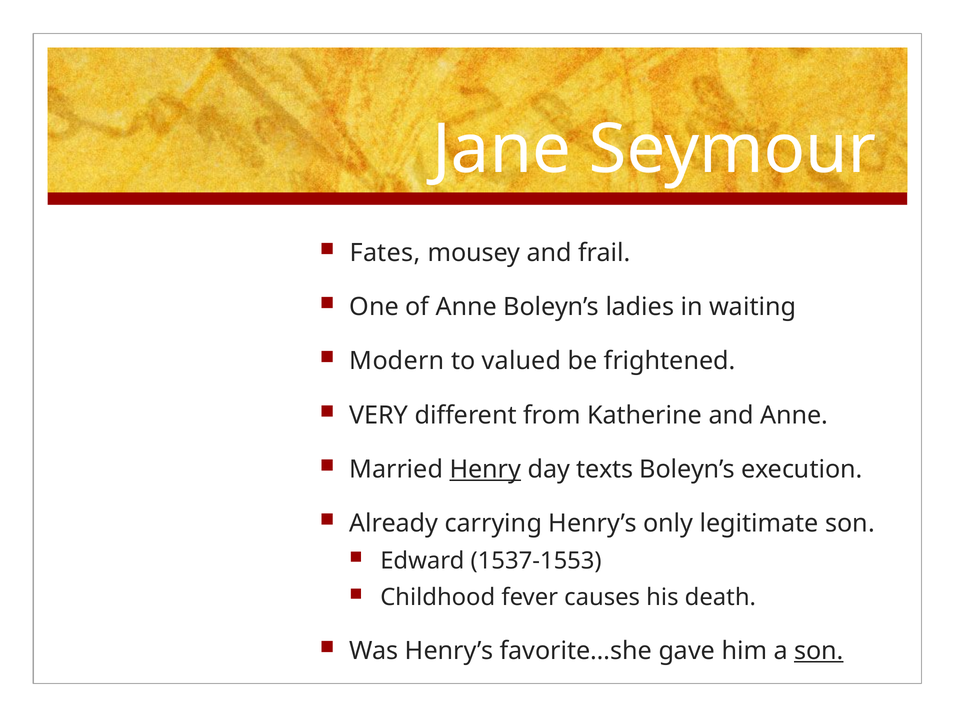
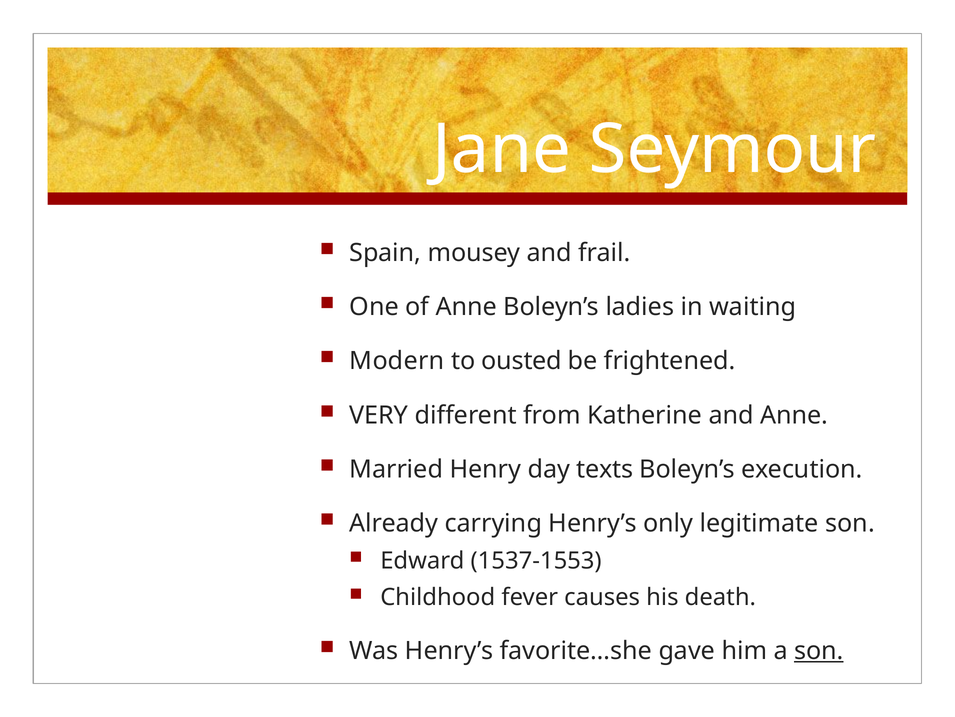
Fates: Fates -> Spain (385, 252)
valued: valued -> ousted (522, 361)
Henry underline: present -> none (485, 469)
